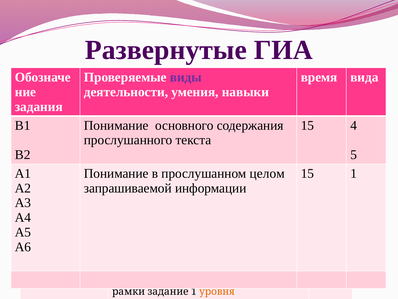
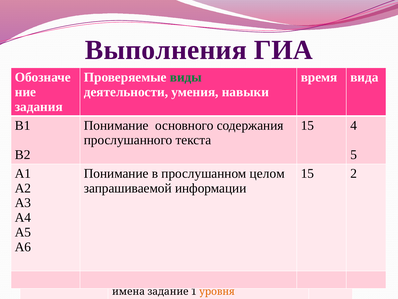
Развернутые: Развернутые -> Выполнения (166, 50)
виды colour: purple -> green (186, 77)
15 1: 1 -> 2 (354, 173)
рамки: рамки -> имена (129, 291)
